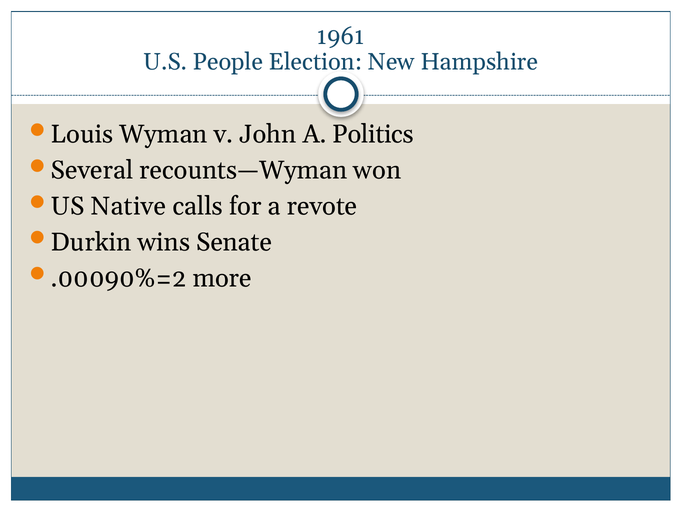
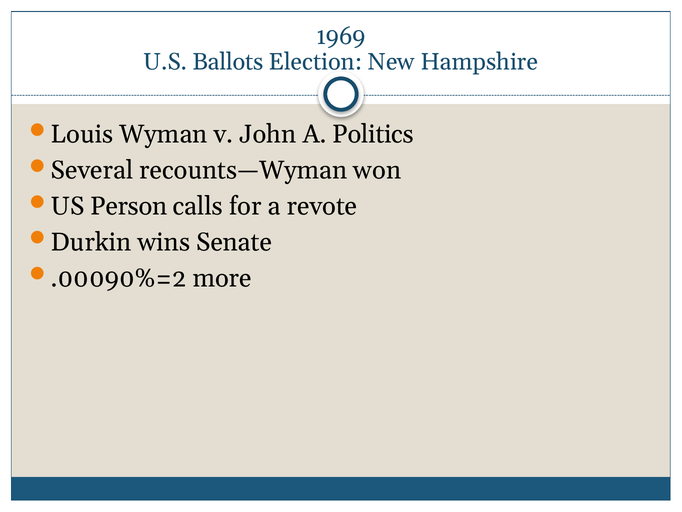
1961: 1961 -> 1969 (341, 36)
People: People -> Ballots (228, 62)
Native: Native -> Person (129, 206)
